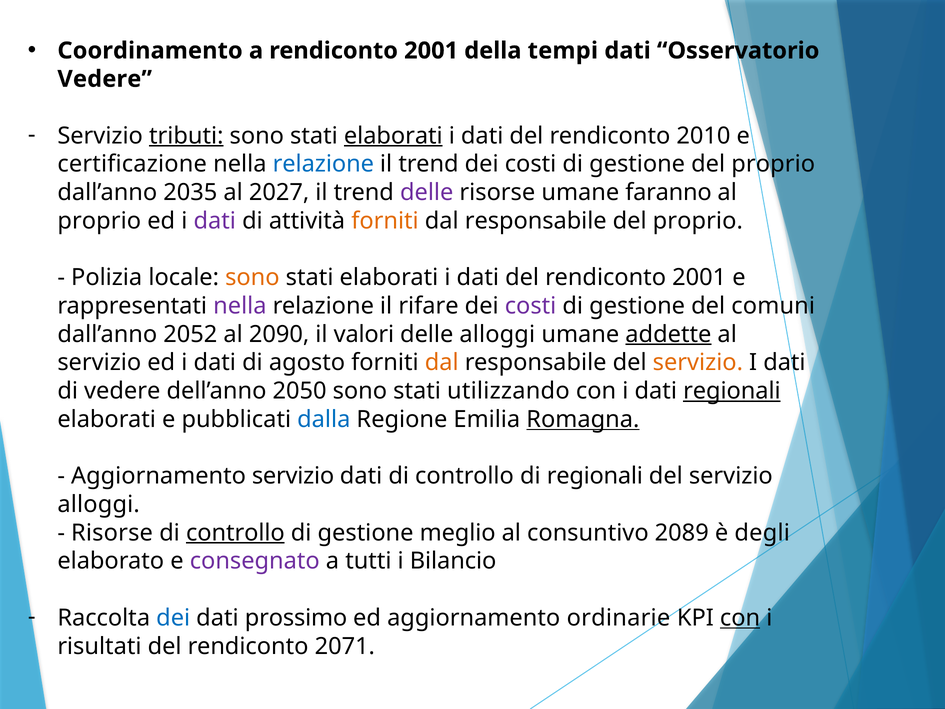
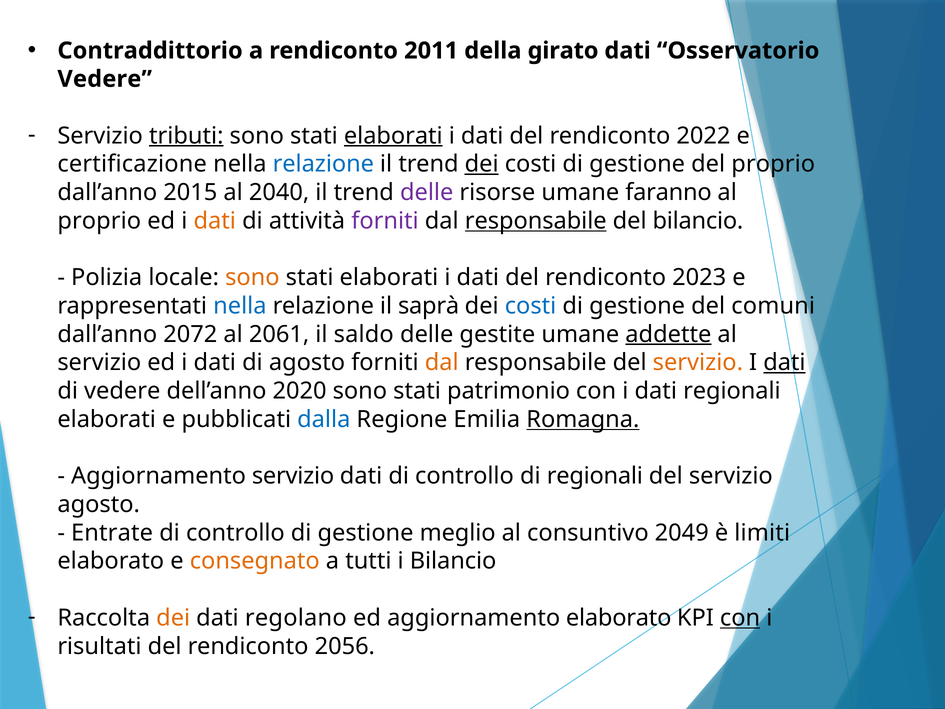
Coordinamento: Coordinamento -> Contraddittorio (150, 51)
a rendiconto 2001: 2001 -> 2011 (431, 51)
tempi: tempi -> girato (563, 51)
2010: 2010 -> 2022 (703, 136)
dei underline: none -> present (482, 164)
2035: 2035 -> 2015 (190, 192)
2027: 2027 -> 2040 (279, 192)
dati colour: purple -> orange (215, 221)
forniti colour: orange -> purple (385, 221)
responsabile underline: none -> present (536, 221)
proprio: proprio -> bilancio (698, 221)
del rendiconto 2001: 2001 -> 2023 (699, 277)
nella colour: purple -> blue (240, 306)
rifare: rifare -> saprà (429, 306)
costi colour: purple -> blue (531, 306)
2052: 2052 -> 2072 (190, 334)
2090: 2090 -> 2061 (279, 334)
valori: valori -> saldo (364, 334)
delle alloggi: alloggi -> gestite (497, 334)
dati underline: none -> present (784, 363)
2050: 2050 -> 2020 (300, 391)
utilizzando: utilizzando -> patrimonio (509, 391)
regionali underline: present -> none (732, 391)
alloggi: alloggi -> agosto (99, 504)
Risorse: Risorse -> Entrate (112, 533)
controllo underline: present -> none (235, 533)
2089: 2089 -> 2049 (682, 533)
degli: degli -> limiti (762, 533)
consegnato colour: purple -> orange (255, 561)
dei colour: blue -> orange (173, 618)
prossimo: prossimo -> regolano (296, 618)
aggiornamento ordinarie: ordinarie -> elaborato (619, 618)
2071: 2071 -> 2056 (345, 646)
